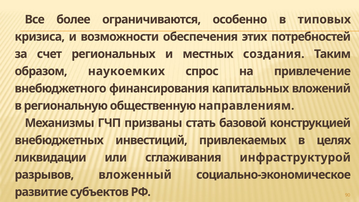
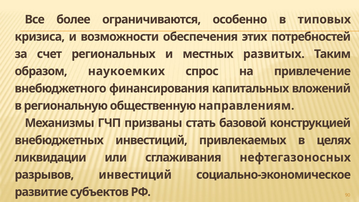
создания: создания -> развитых (274, 54)
инфраструктурой: инфраструктурой -> нефтегазоносных (295, 157)
разрывов вложенный: вложенный -> инвестиций (135, 175)
